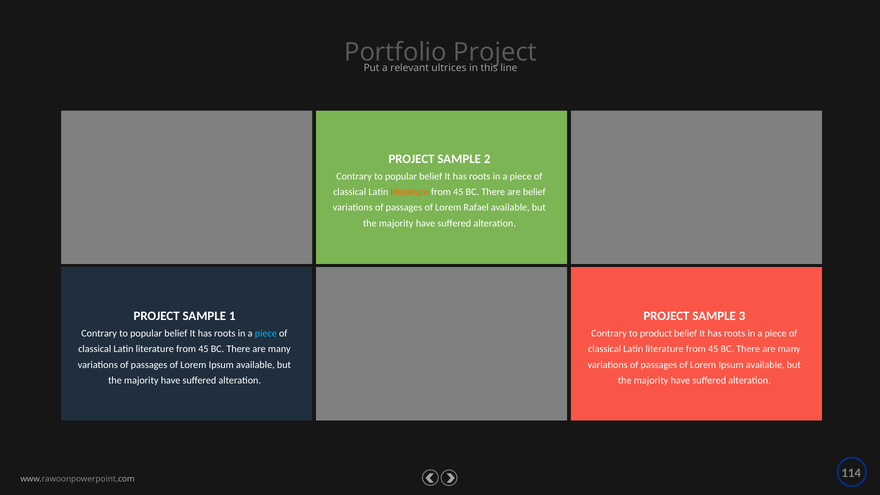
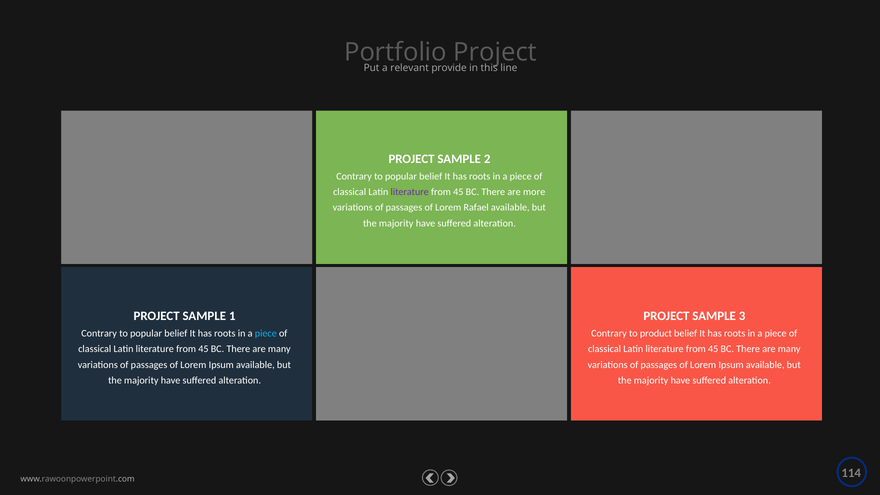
ultrices: ultrices -> provide (449, 68)
literature colour: orange -> purple (410, 192)
are belief: belief -> more (534, 192)
